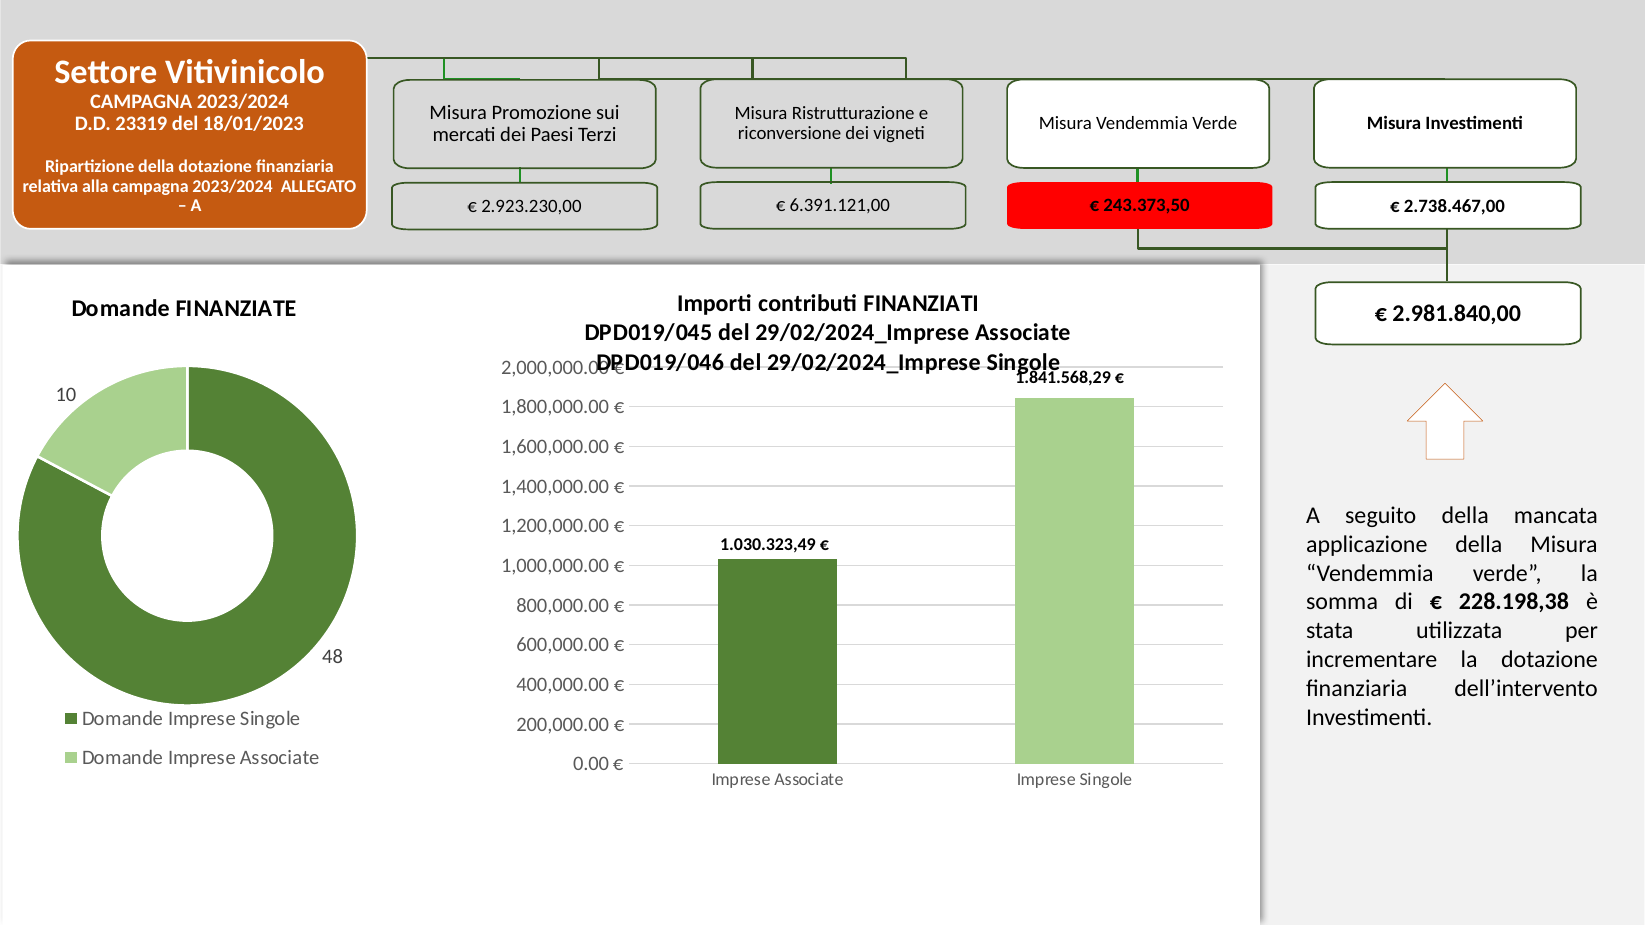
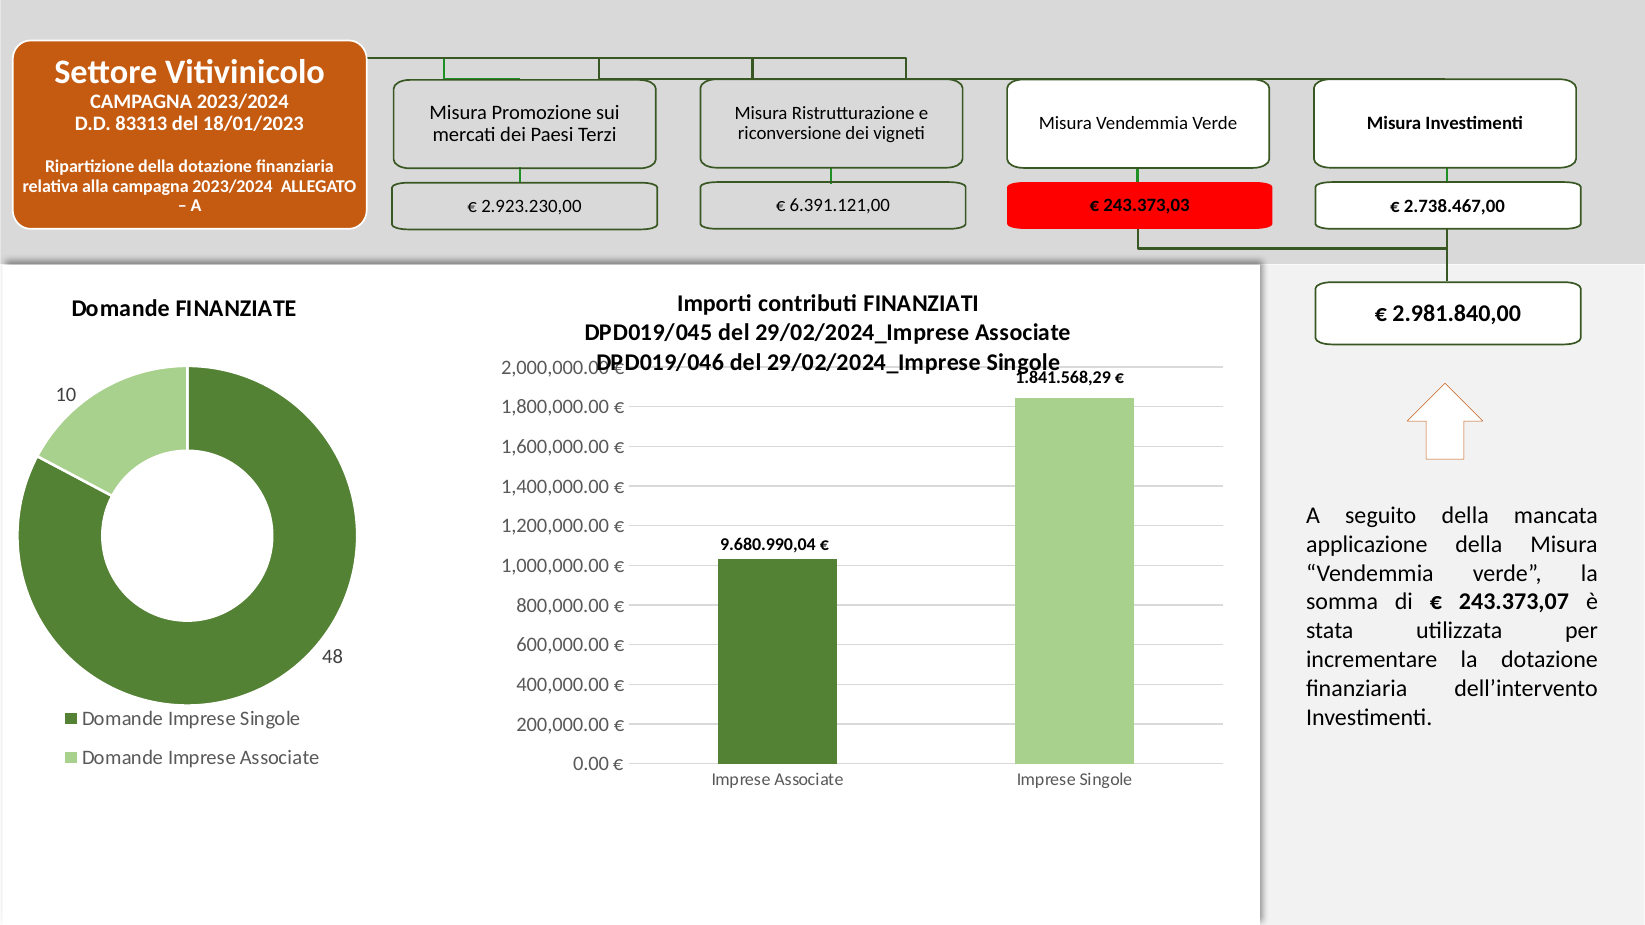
23319: 23319 -> 83313 (141, 124)
243.373,50: 243.373,50 -> 243.373,03 (1147, 205)
1.030.323,49: 1.030.323,49 -> 9.680.990,04 (768, 545)
228.198,38: 228.198,38 -> 243.373,07 (1514, 602)
